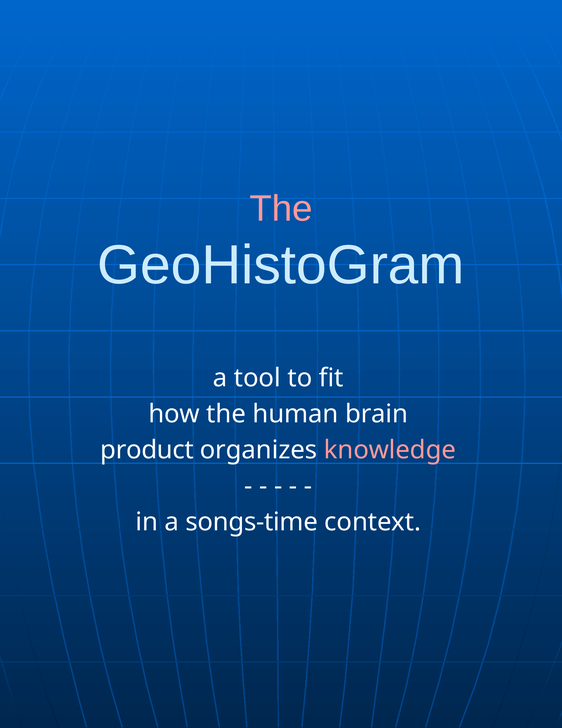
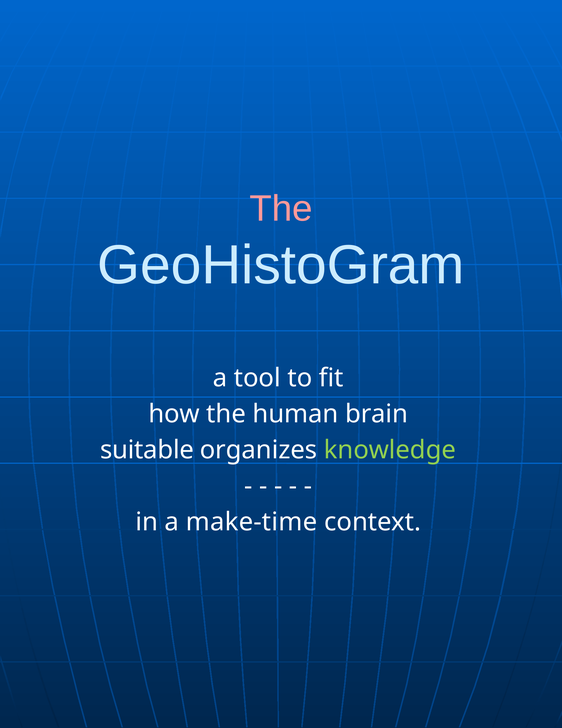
product: product -> suitable (147, 450)
knowledge colour: pink -> light green (390, 450)
songs-time: songs-time -> make-time (251, 522)
